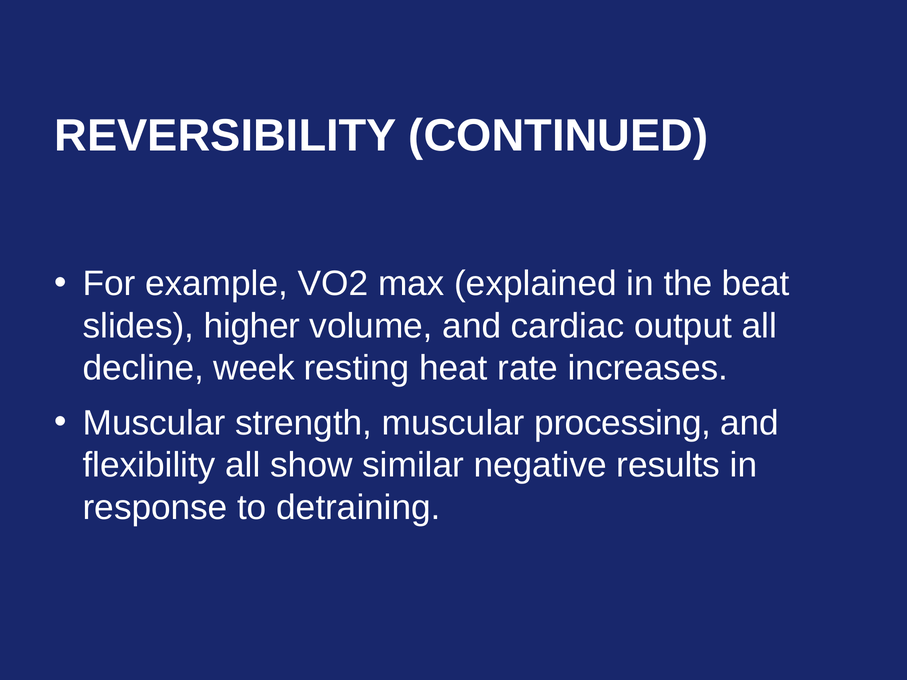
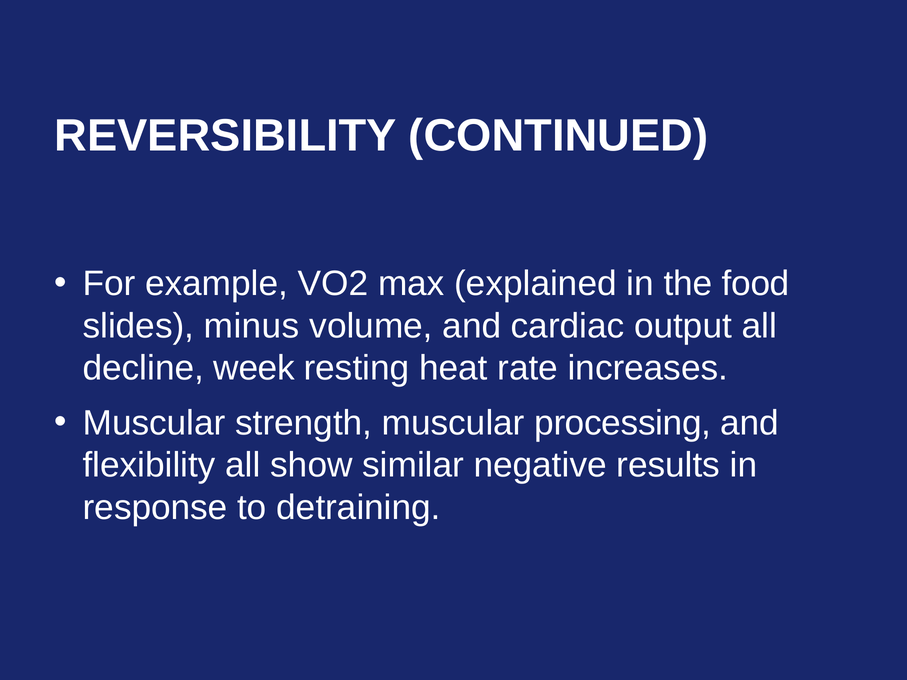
beat: beat -> food (756, 284)
higher: higher -> minus (252, 326)
